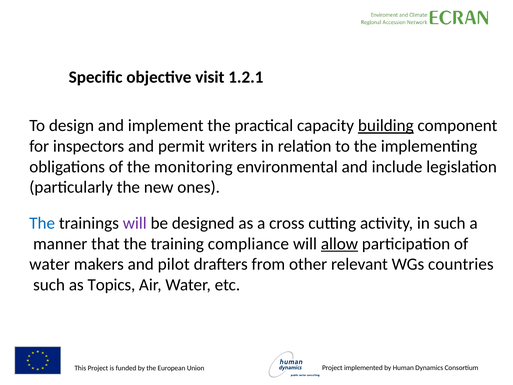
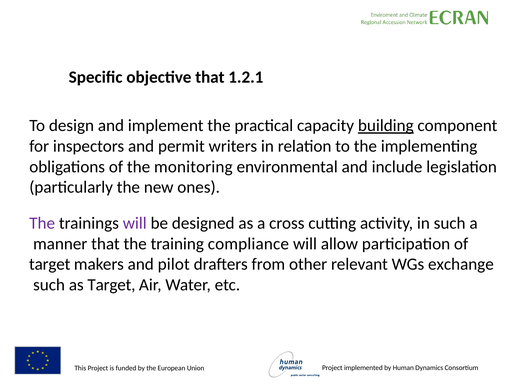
objective visit: visit -> that (210, 77)
The colour: blue -> purple (42, 223)
allow underline: present -> none (339, 244)
water: water -> target (50, 264)
countries: countries -> exchange (461, 264)
as Topics: Topics -> Target (111, 285)
